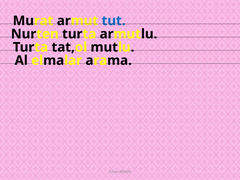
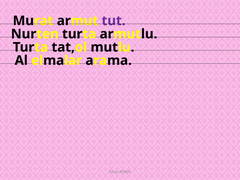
tut colour: blue -> purple (114, 21)
